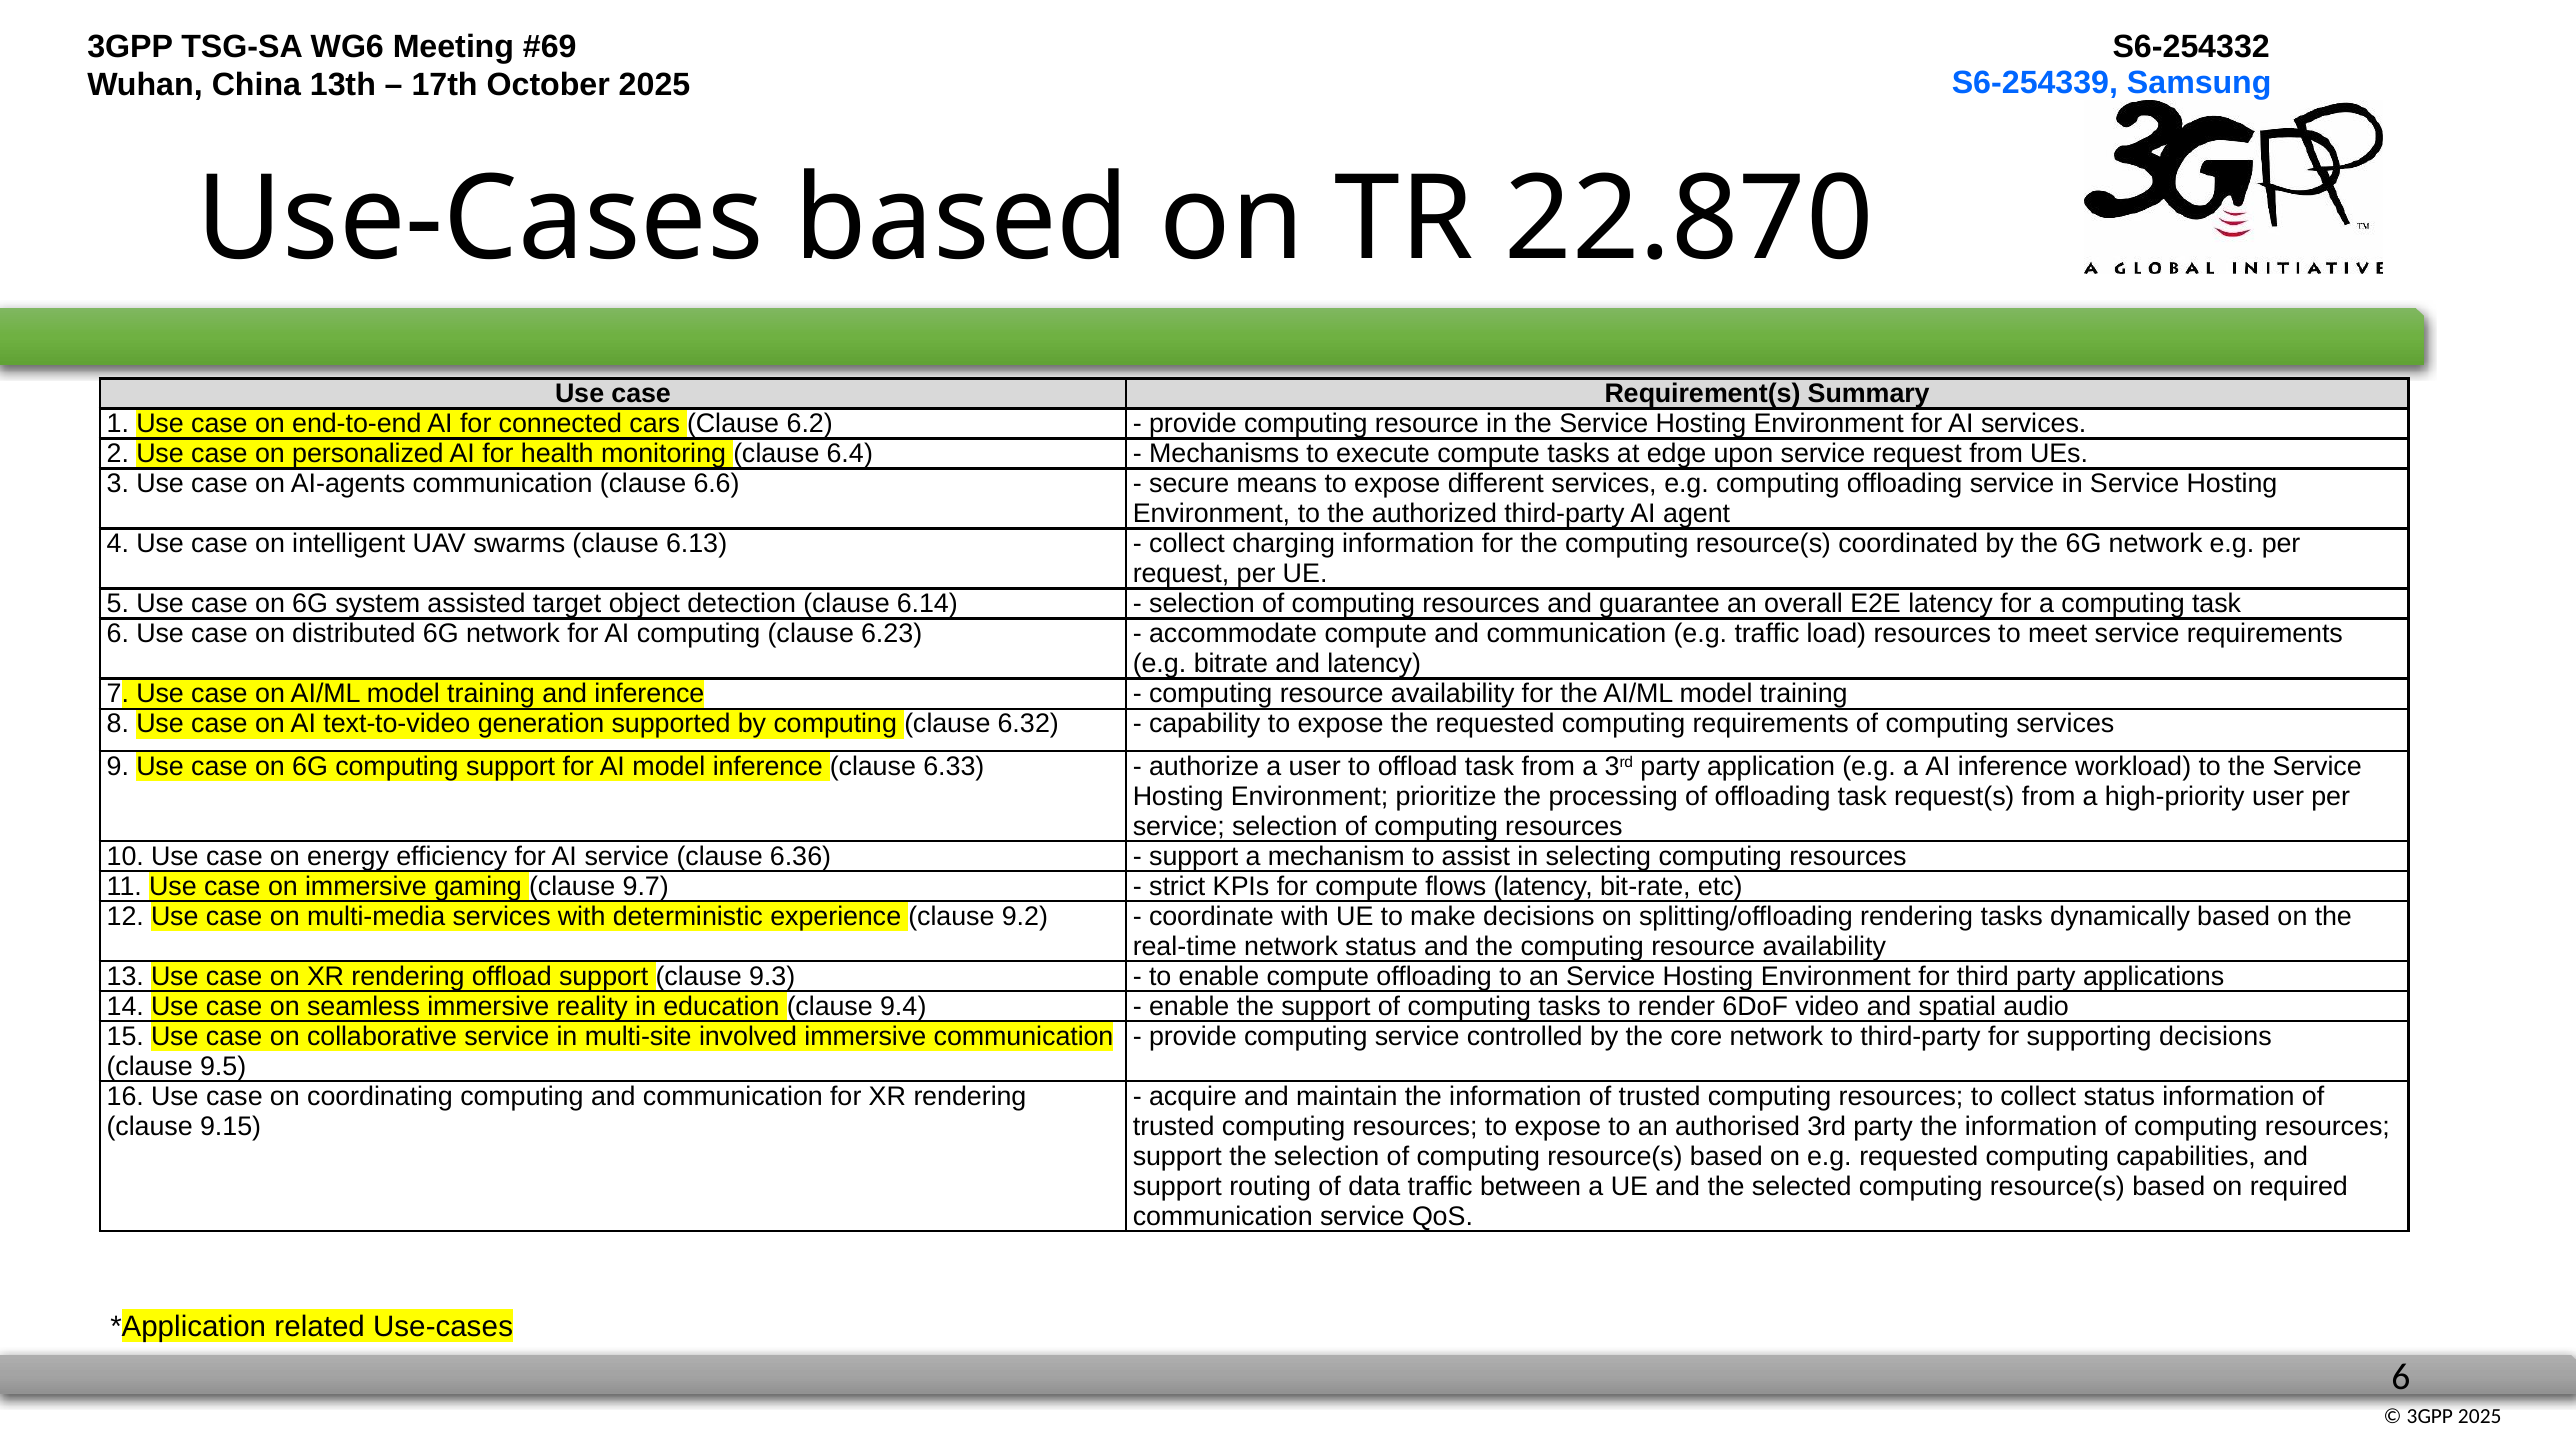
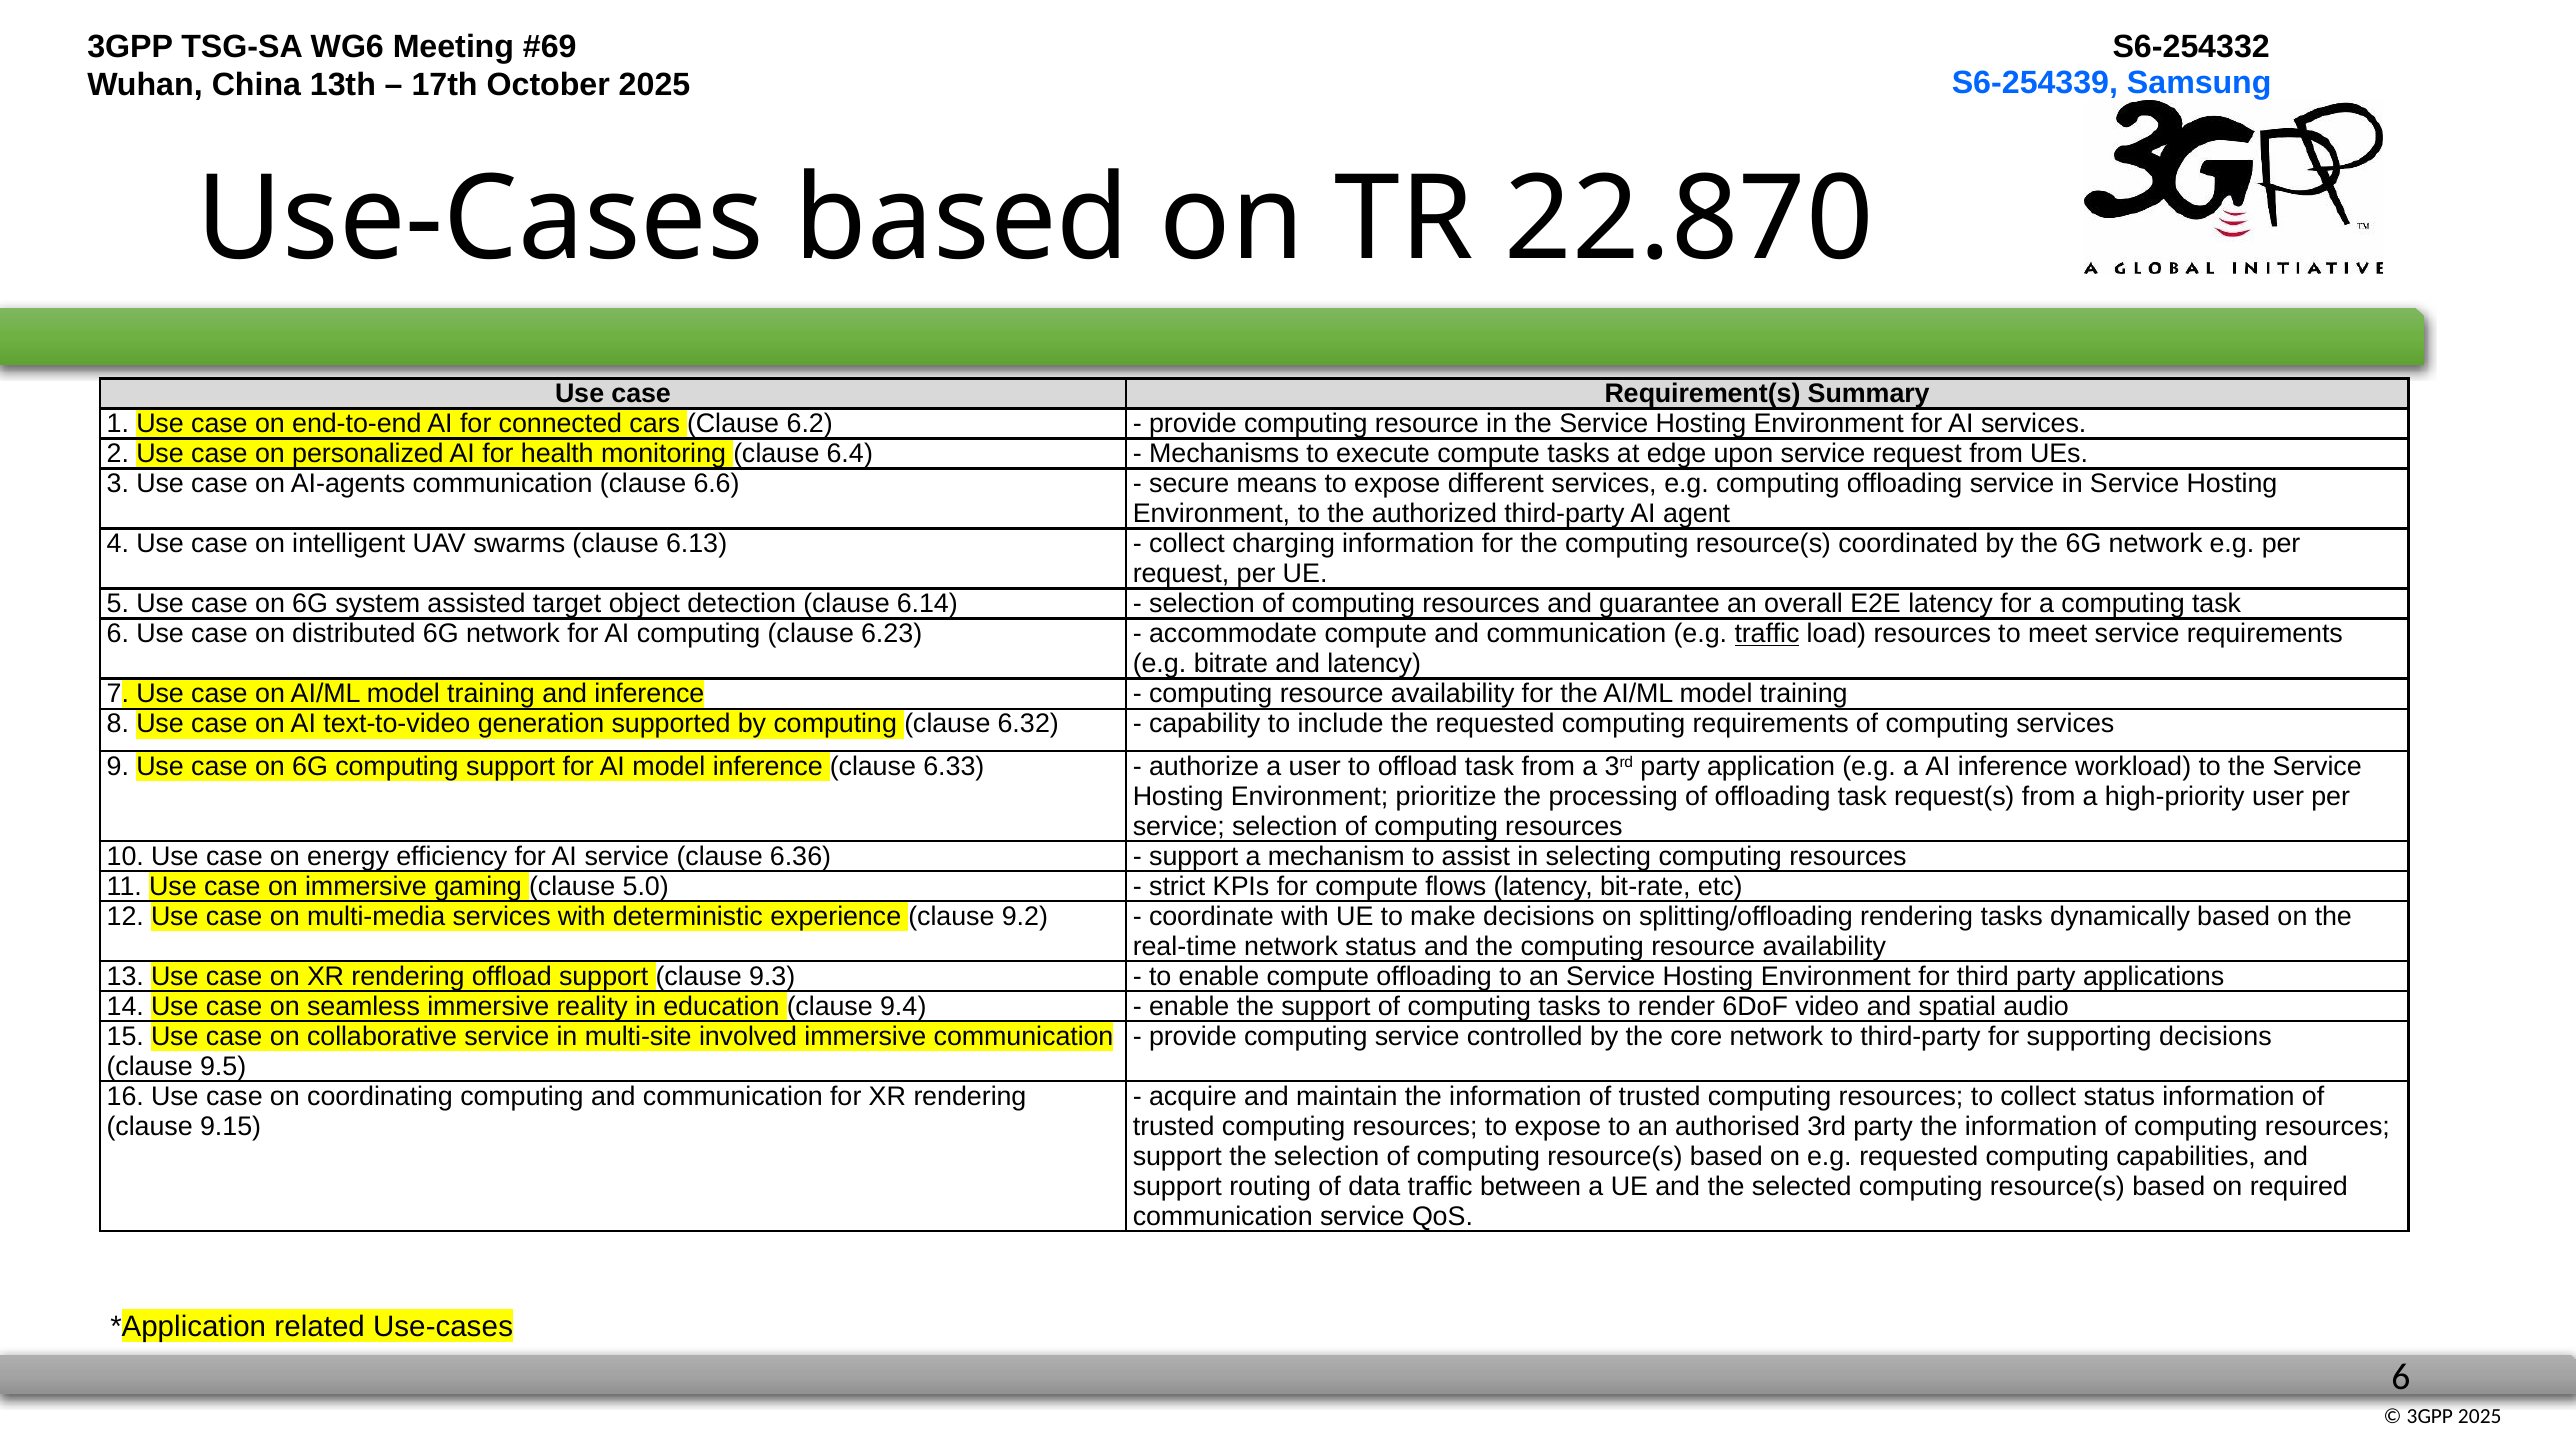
traffic underline: none -> present (1767, 634)
capability to expose: expose -> include (1340, 724)
9.7: 9.7 -> 5.0 (646, 886)
